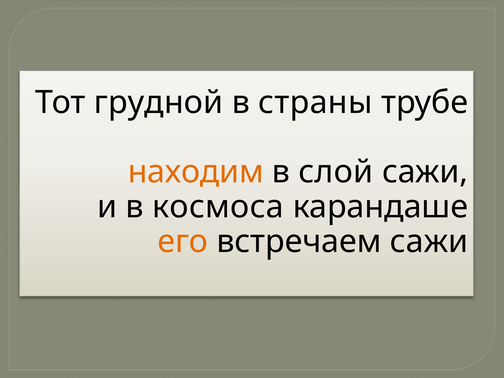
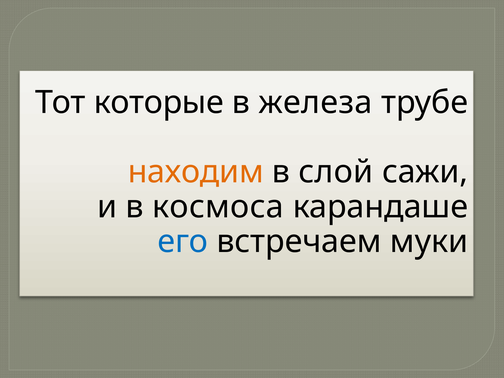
грудной: грудной -> которые (159, 102)
страны: страны -> железа (315, 102)
его colour: orange -> blue (183, 242)
встречаем сажи: сажи -> муки (429, 242)
